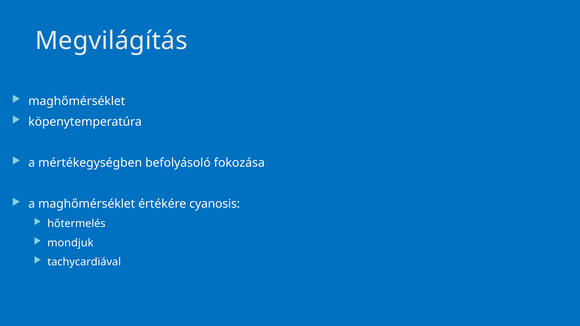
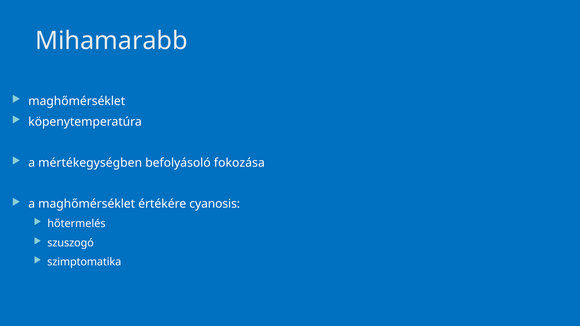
Megvilágítás: Megvilágítás -> Mihamarabb (111, 41)
mondjuk: mondjuk -> szuszogó (71, 243)
tachycardiával: tachycardiával -> szimptomatika (84, 262)
